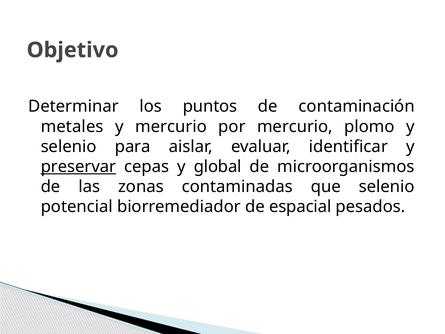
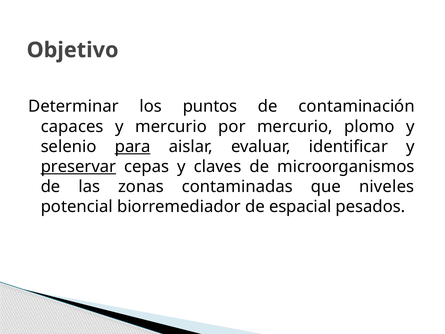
metales: metales -> capaces (72, 126)
para underline: none -> present (133, 146)
global: global -> claves (218, 166)
que selenio: selenio -> niveles (387, 187)
